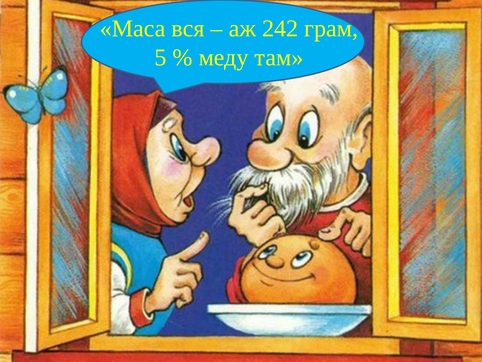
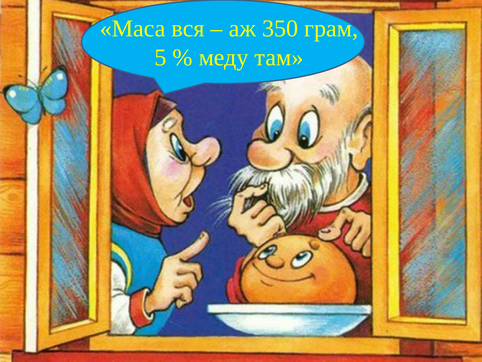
242: 242 -> 350 (280, 29)
